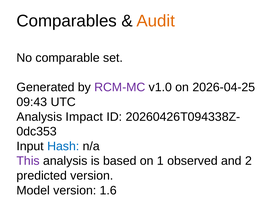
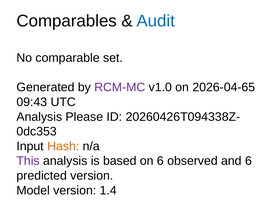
Audit colour: orange -> blue (156, 21)
2026-04-25: 2026-04-25 -> 2026-04-65 (224, 87)
Impact: Impact -> Please (84, 117)
Hash colour: blue -> orange (63, 146)
on 1: 1 -> 6 (160, 161)
and 2: 2 -> 6 (248, 161)
1.6: 1.6 -> 1.4 (108, 190)
